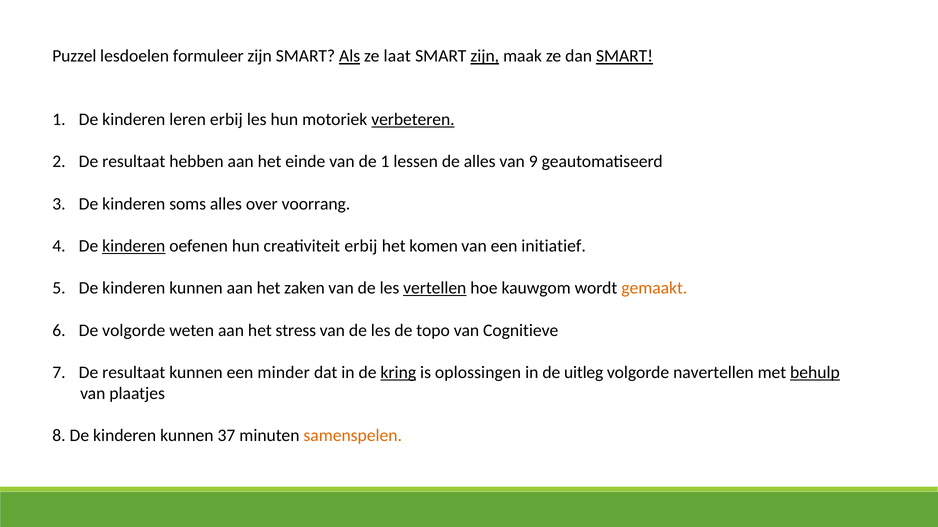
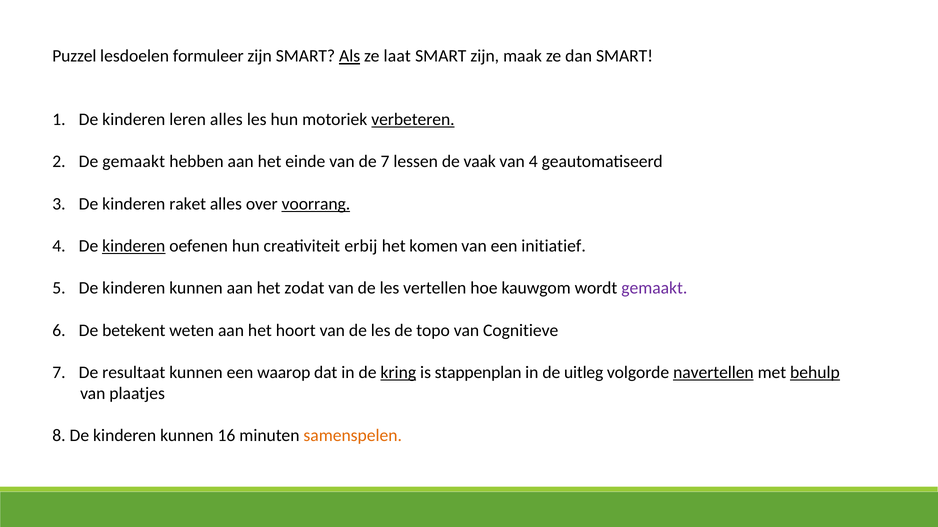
zijn underline: present -> none (485, 56)
SMART underline: present -> none (625, 56)
leren erbij: erbij -> alles (226, 120)
resultaat: resultaat -> gemaakt (134, 162)
de 1: 1 -> 7 (385, 162)
de alles: alles -> vaak (480, 162)
van 9: 9 -> 4 (533, 162)
soms: soms -> raket (188, 204)
voorrang underline: none -> present (316, 204)
zaken: zaken -> zodat (304, 288)
vertellen underline: present -> none (435, 288)
gemaakt colour: orange -> purple (654, 288)
De volgorde: volgorde -> betekent (134, 331)
stress: stress -> hoort (296, 331)
minder: minder -> waarop (284, 373)
oplossingen: oplossingen -> stappenplan (478, 373)
navertellen underline: none -> present (713, 373)
37: 37 -> 16 (226, 436)
